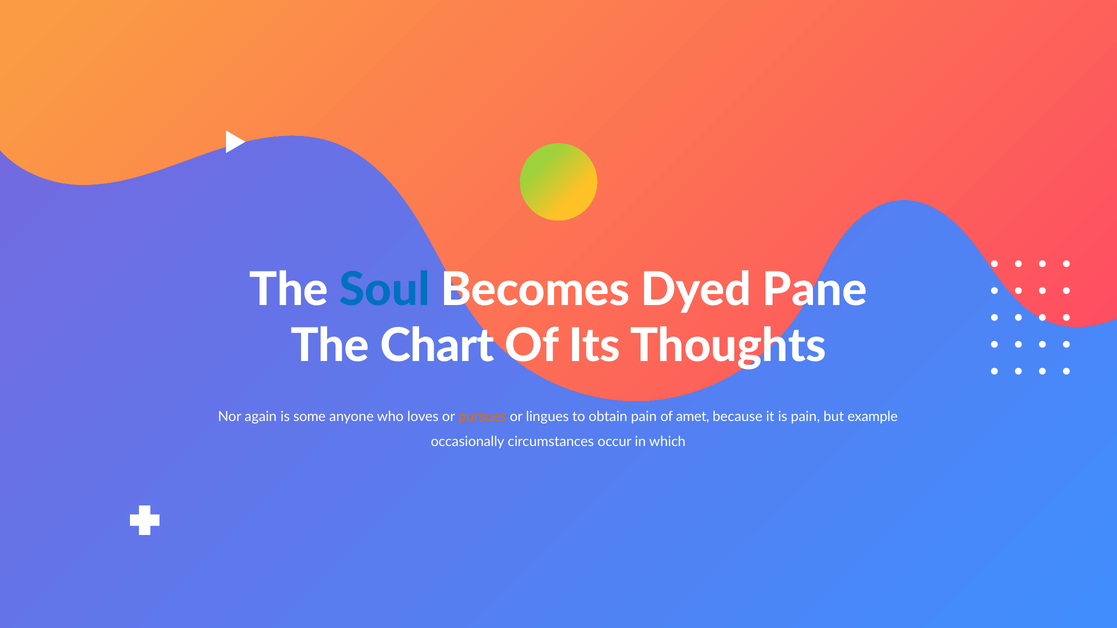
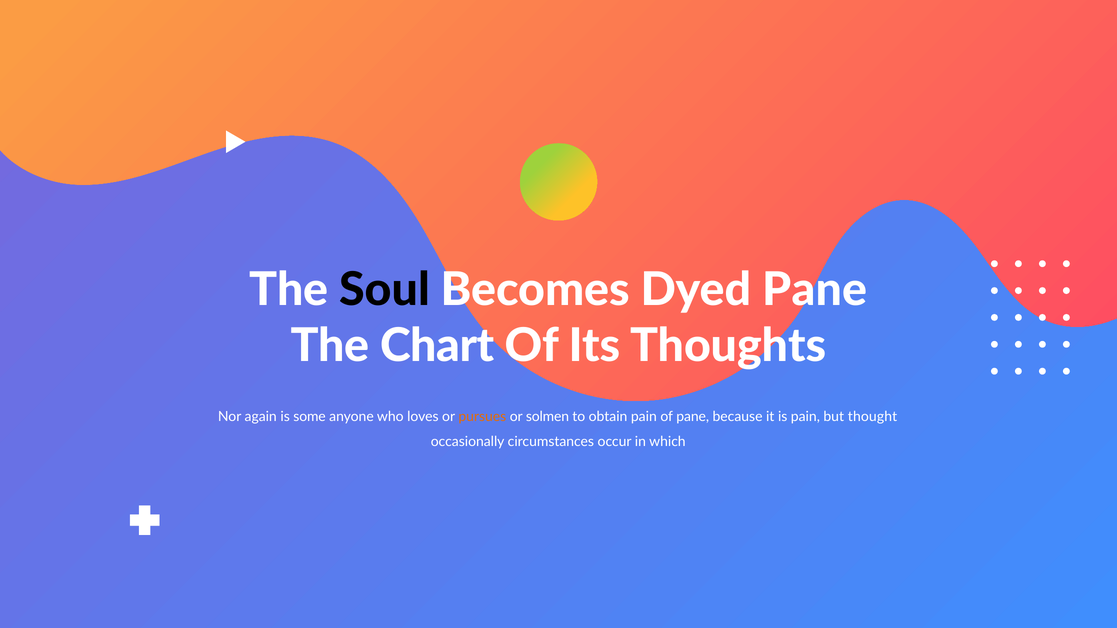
Soul colour: blue -> black (385, 290)
lingues: lingues -> solmen (547, 417)
of amet: amet -> pane (693, 417)
example: example -> thought (873, 417)
